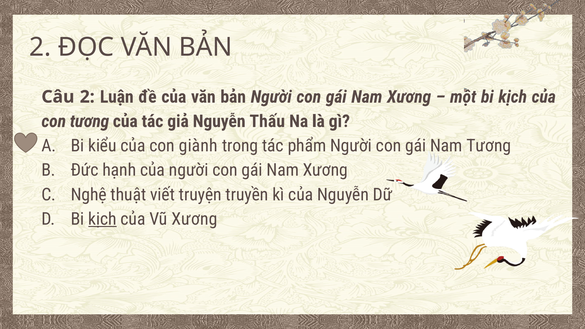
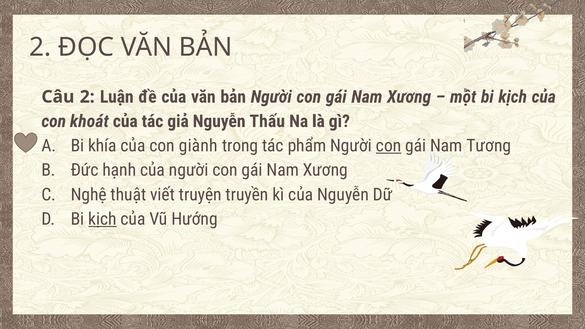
con tương: tương -> khoát (89, 121)
kiểu: kiểu -> khía (102, 146)
con underline: none -> present (389, 146)
Vũ Xương: Xương -> Hướng (194, 219)
